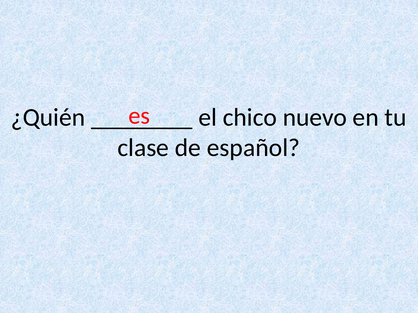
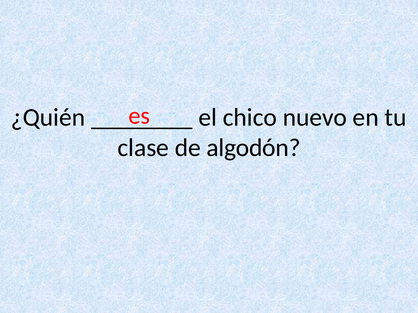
español: español -> algodón (254, 148)
